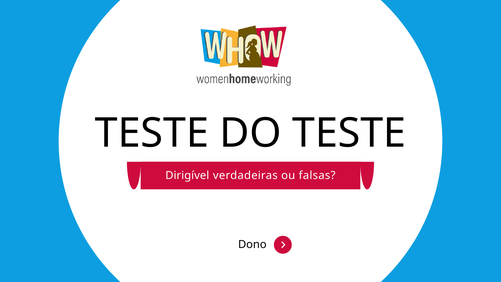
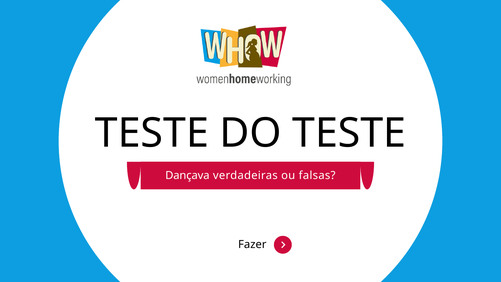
Dirigível: Dirigível -> Dançava (187, 175)
Dono: Dono -> Fazer (252, 244)
